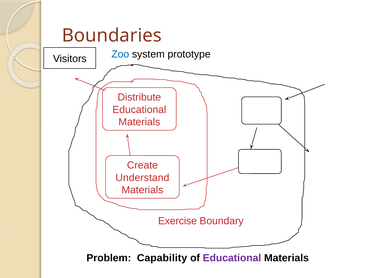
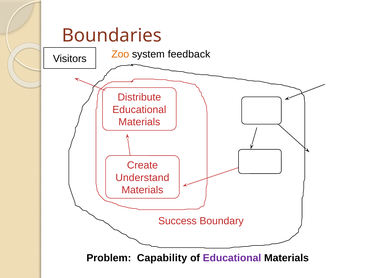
Zoo colour: blue -> orange (120, 54)
prototype: prototype -> feedback (189, 54)
Exercise: Exercise -> Success (177, 221)
